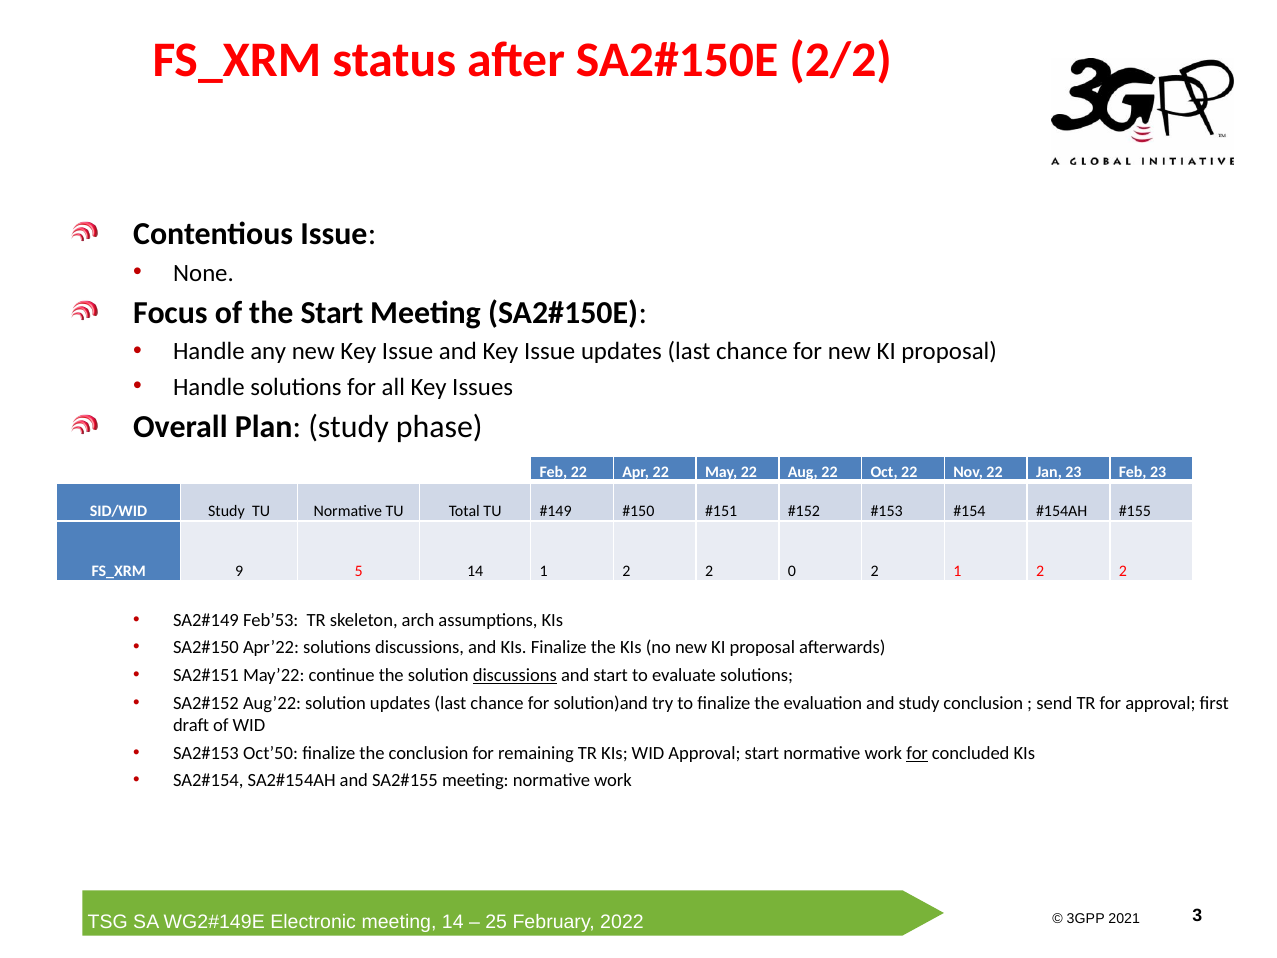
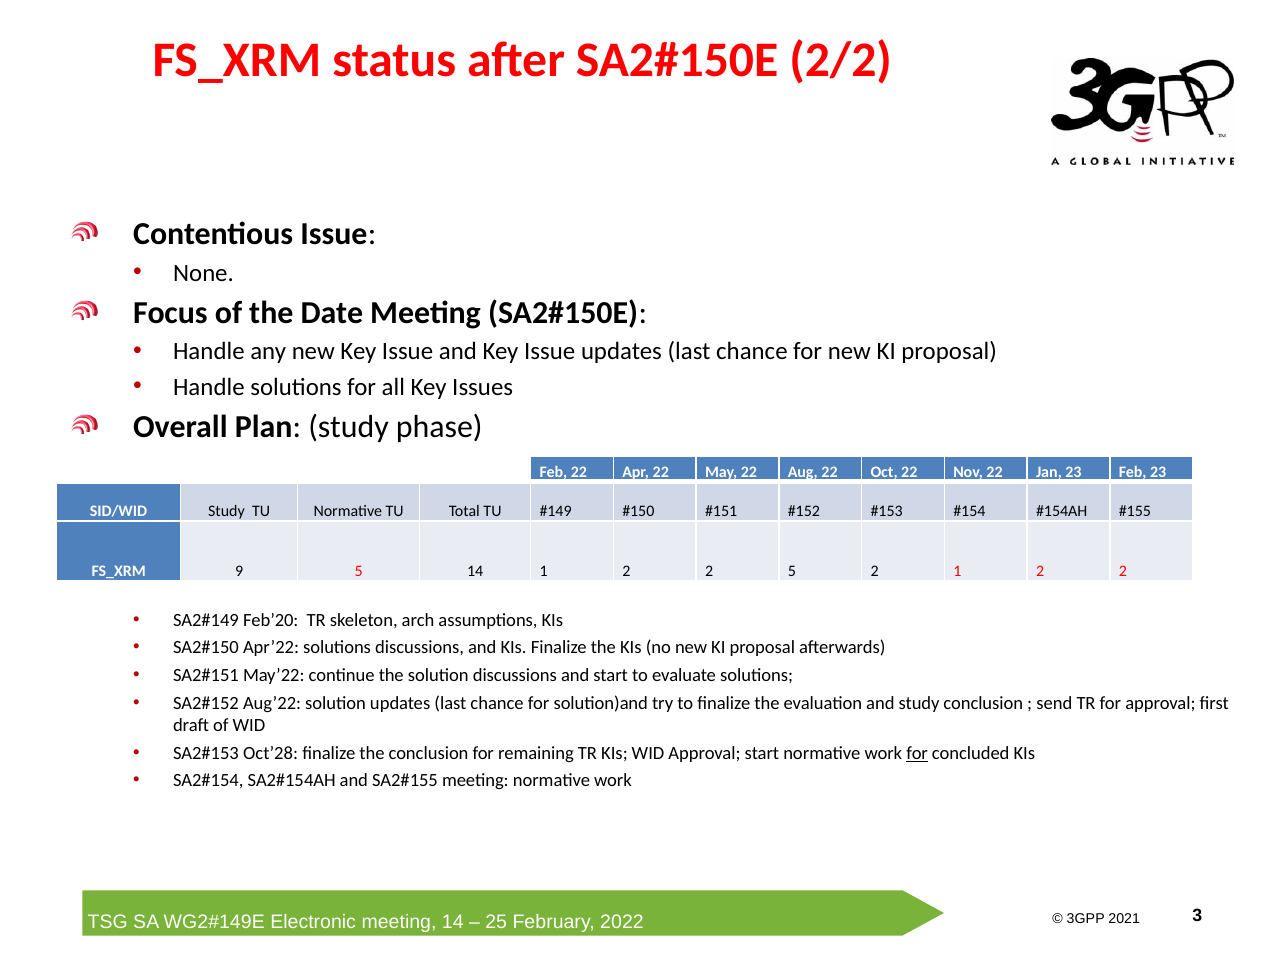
the Start: Start -> Date (332, 313)
2 0: 0 -> 5 (792, 571)
Feb’53: Feb’53 -> Feb’20 (271, 620)
discussions underline: present -> none (515, 675)
Oct’50: Oct’50 -> Oct’28 (271, 753)
